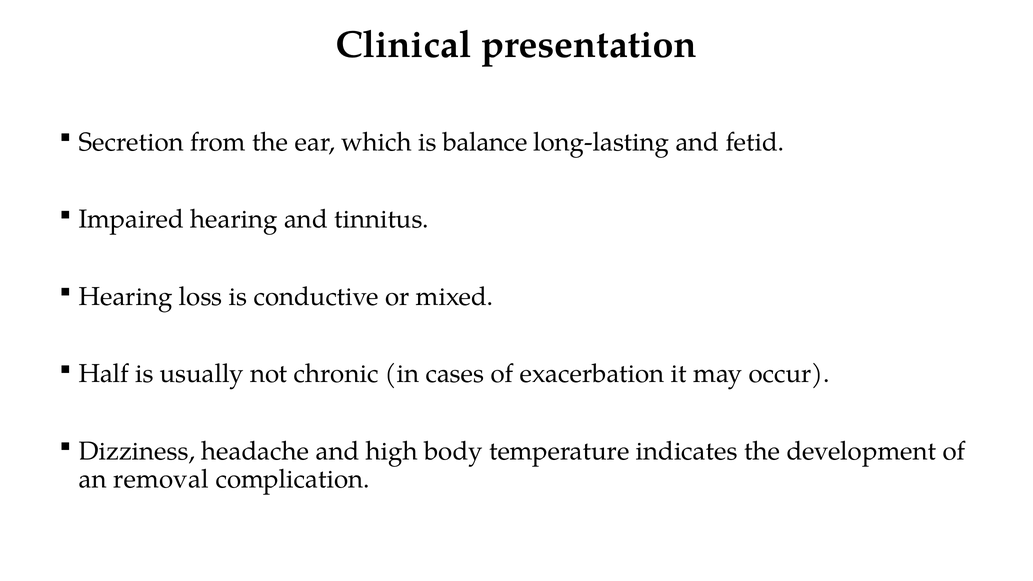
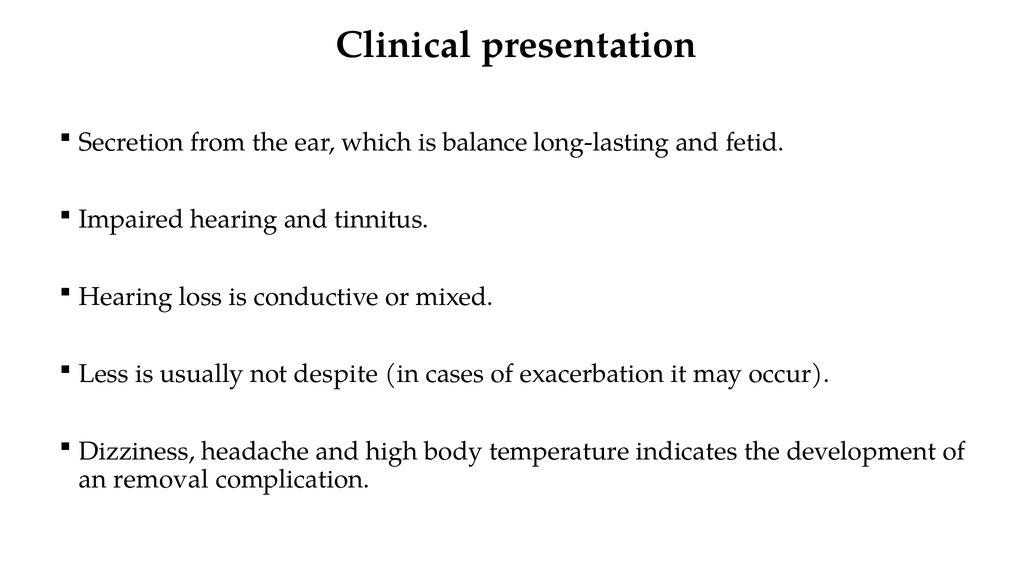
Half: Half -> Less (104, 374)
chronic: chronic -> despite (336, 374)
